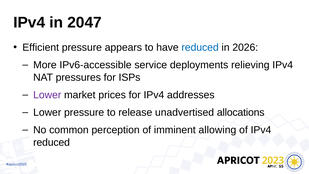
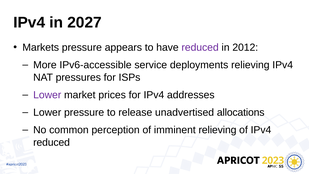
2047: 2047 -> 2027 (85, 23)
Efficient: Efficient -> Markets (41, 47)
reduced colour: blue -> purple (200, 47)
2026: 2026 -> 2012 (245, 47)
imminent allowing: allowing -> relieving (217, 130)
